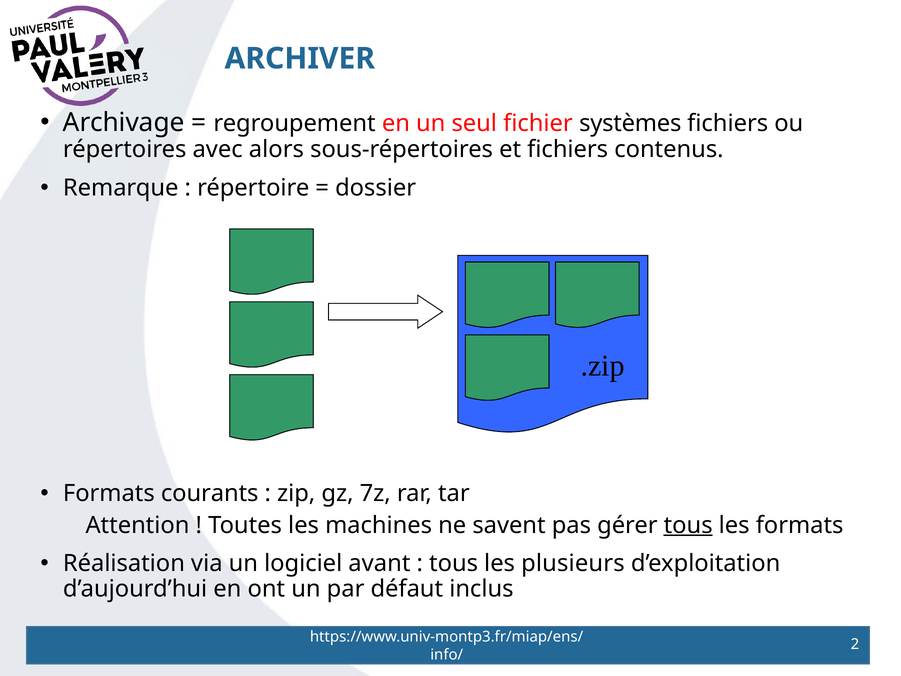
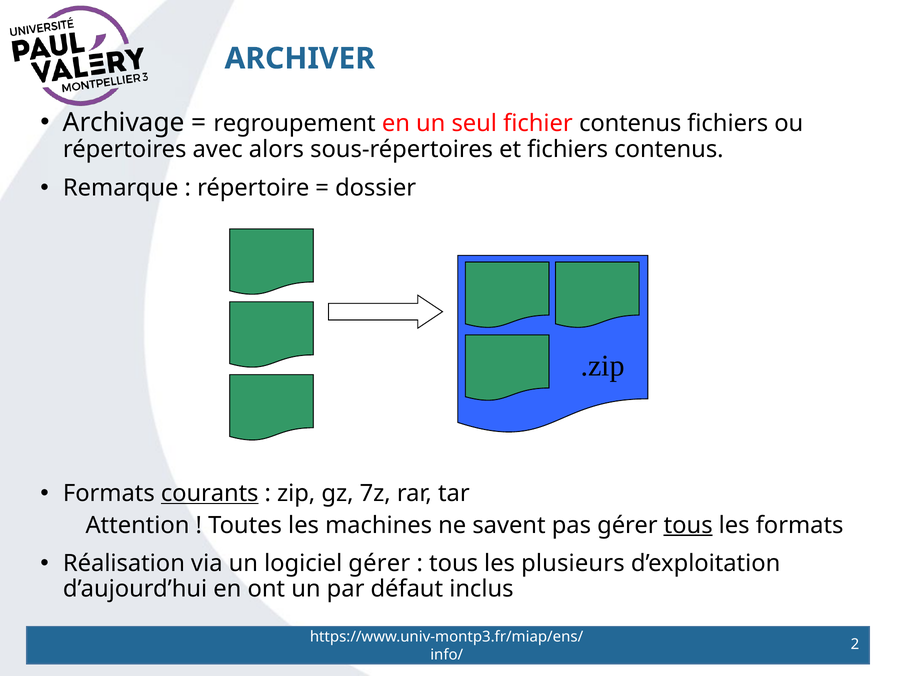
fichier systèmes: systèmes -> contenus (630, 123)
courants underline: none -> present (210, 493)
logiciel avant: avant -> gérer (379, 563)
